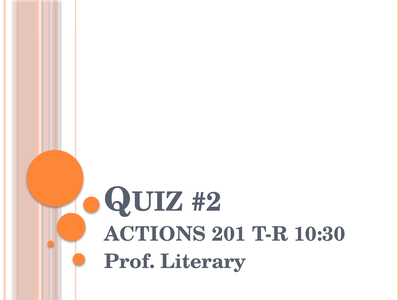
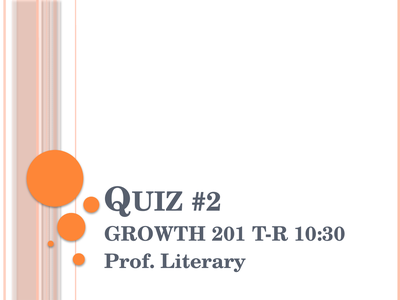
ACTIONS: ACTIONS -> GROWTH (155, 234)
